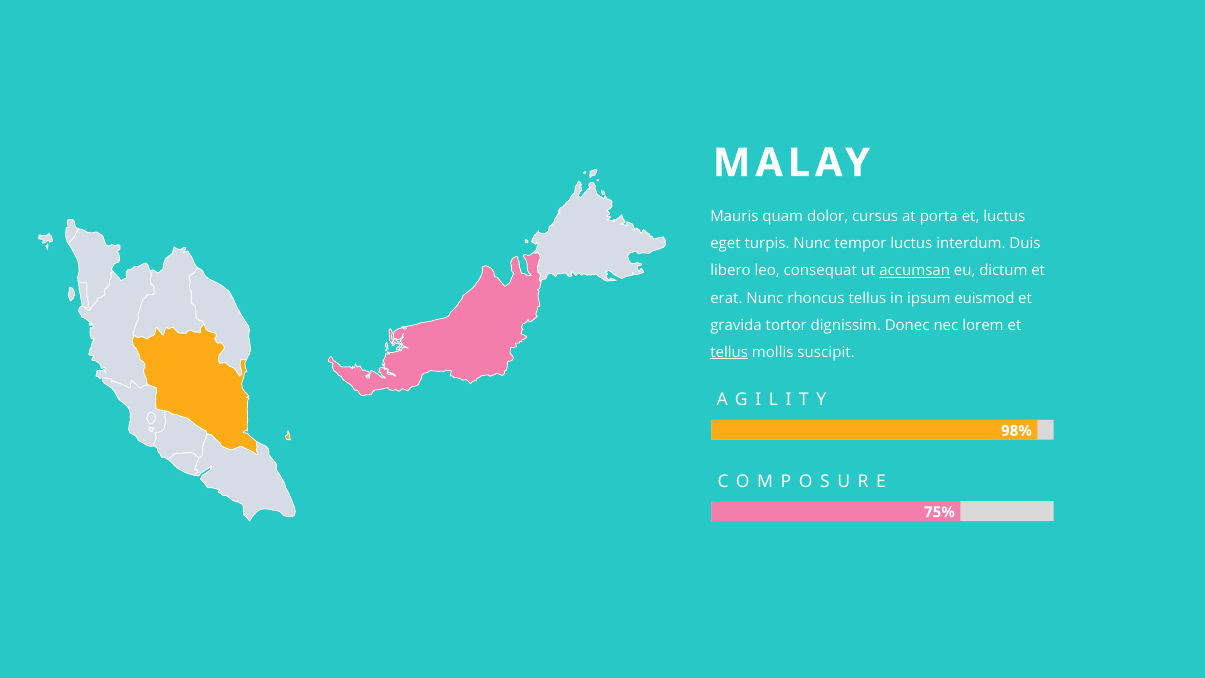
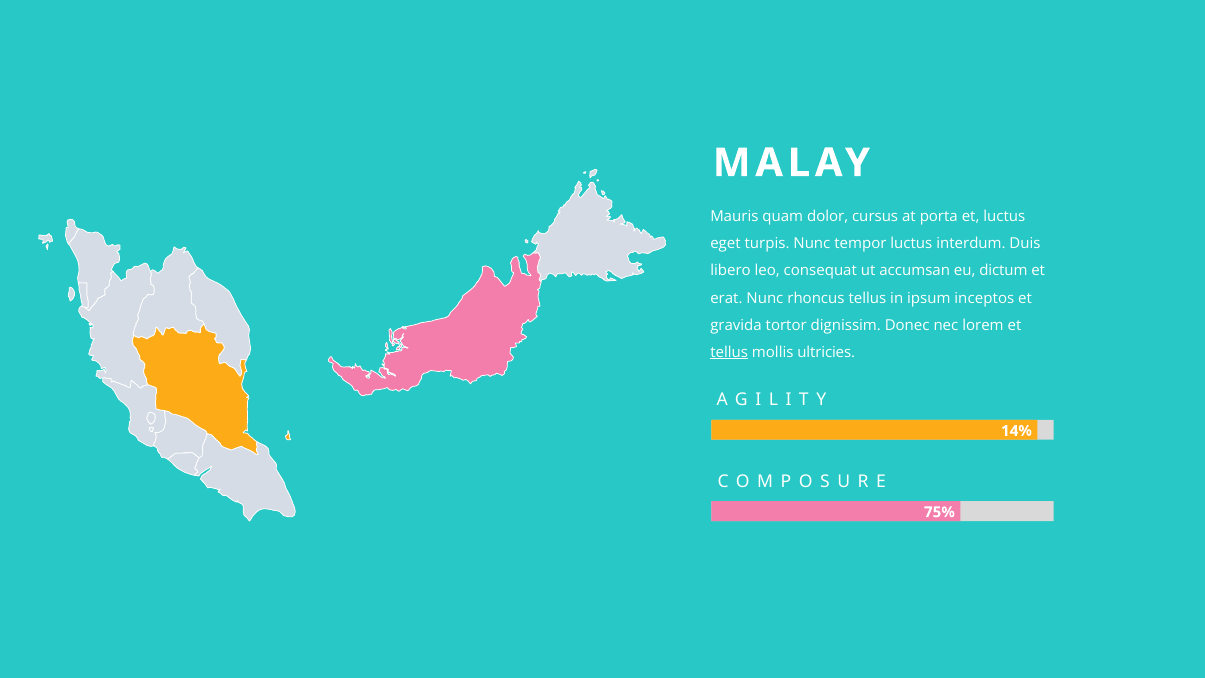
accumsan underline: present -> none (915, 271)
euismod: euismod -> inceptos (984, 298)
suscipit: suscipit -> ultricies (826, 352)
98%: 98% -> 14% (1017, 431)
